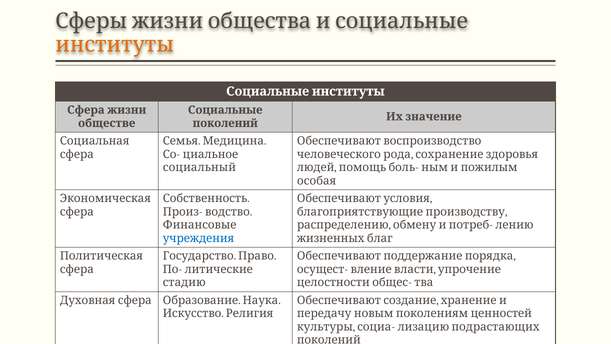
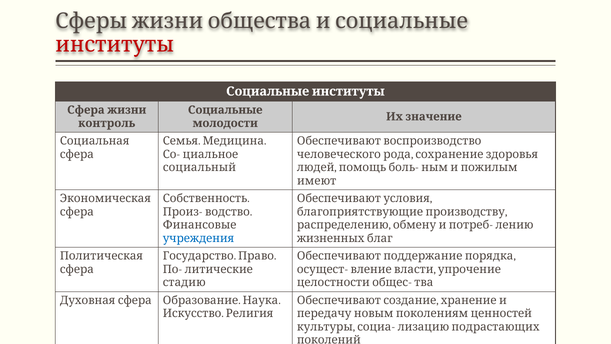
институты colour: orange -> red (115, 45)
обществе: обществе -> контроль (107, 123)
поколений: поколений -> молодости (225, 123)
особая: особая -> имеют (317, 181)
